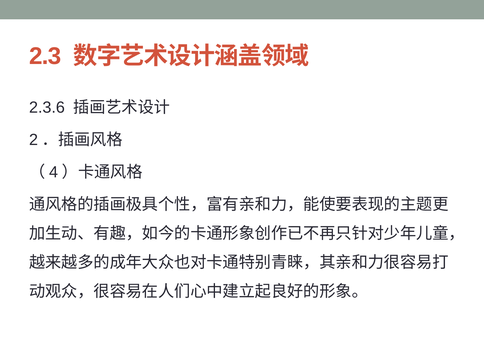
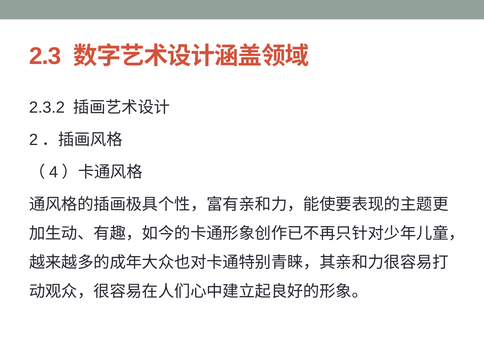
2.3.6: 2.3.6 -> 2.3.2 (47, 108)
